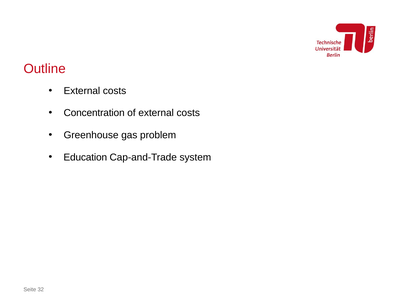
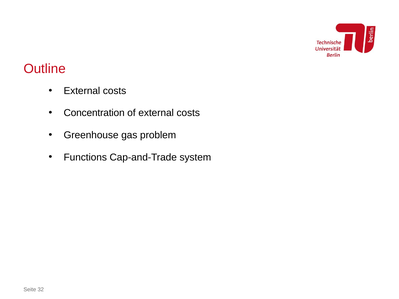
Education: Education -> Functions (85, 157)
